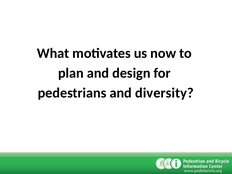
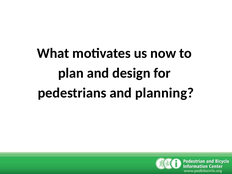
diversity: diversity -> planning (164, 93)
